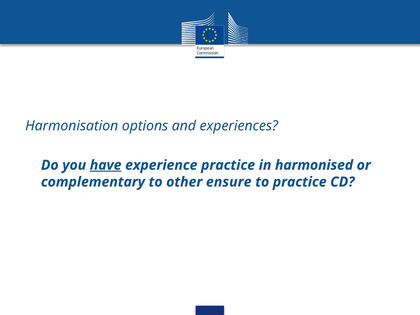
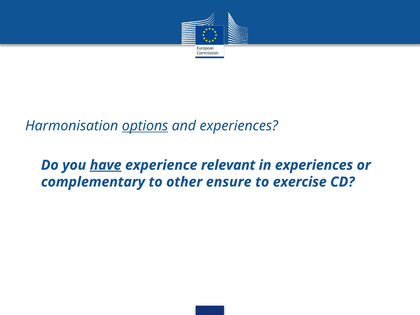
options underline: none -> present (145, 126)
experience practice: practice -> relevant (228, 165)
in harmonised: harmonised -> experiences (314, 165)
to practice: practice -> exercise (300, 182)
